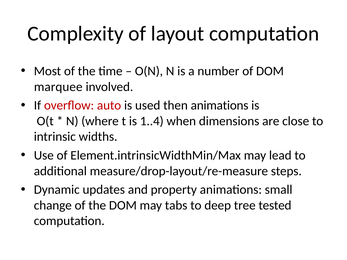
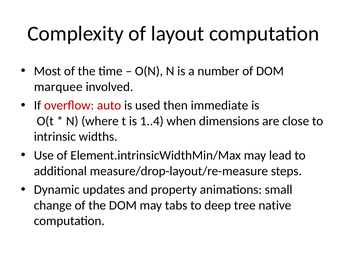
then animations: animations -> immediate (219, 106)
tested: tested -> native (275, 205)
